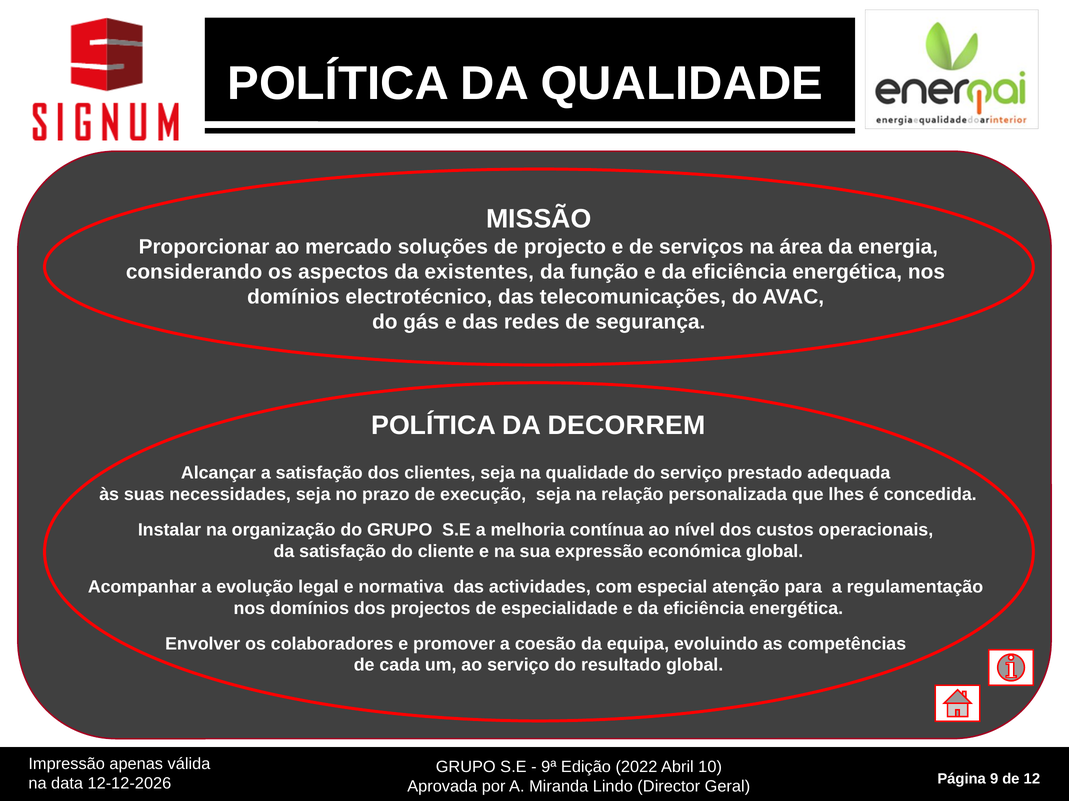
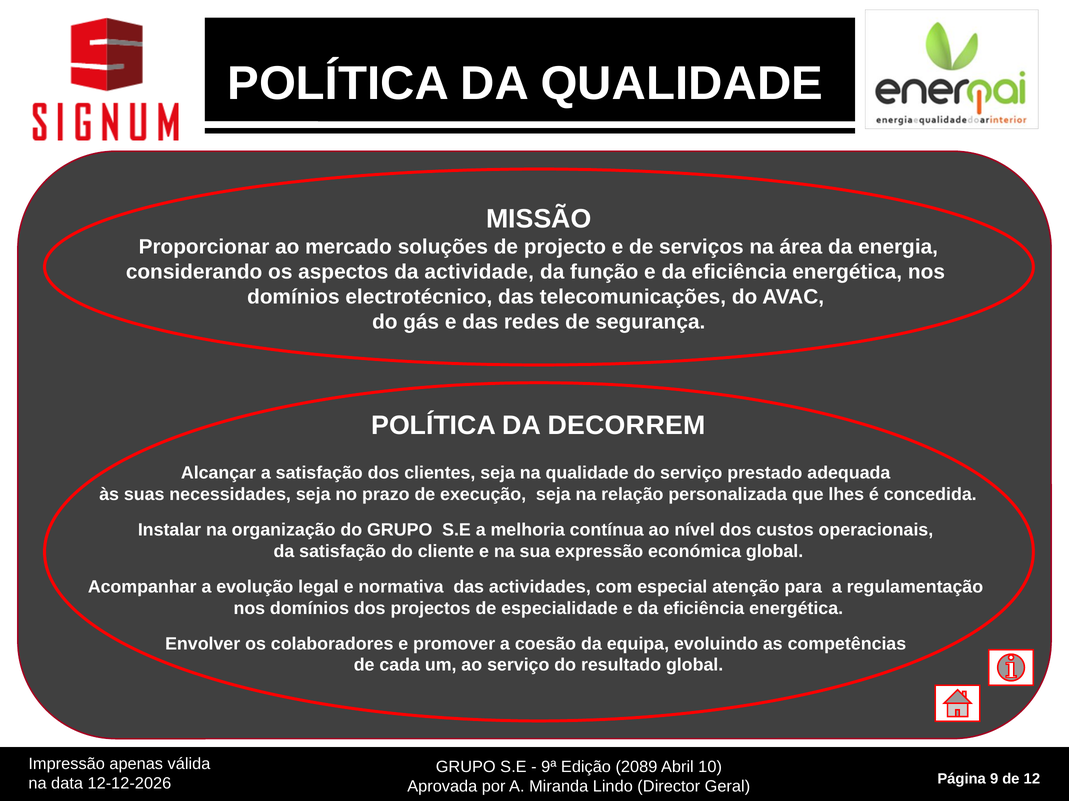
existentes: existentes -> actividade (479, 272)
2022: 2022 -> 2089 (636, 768)
